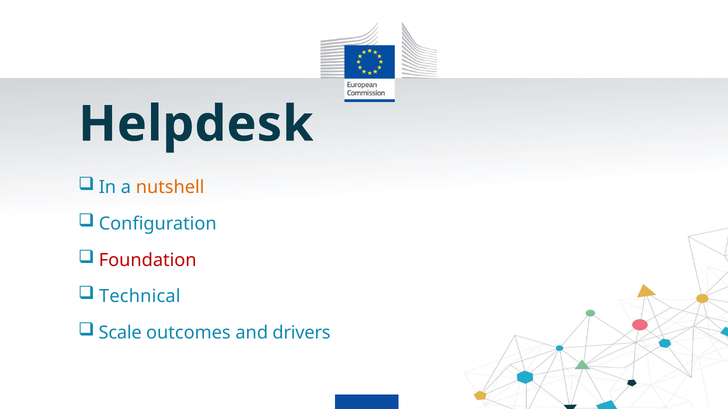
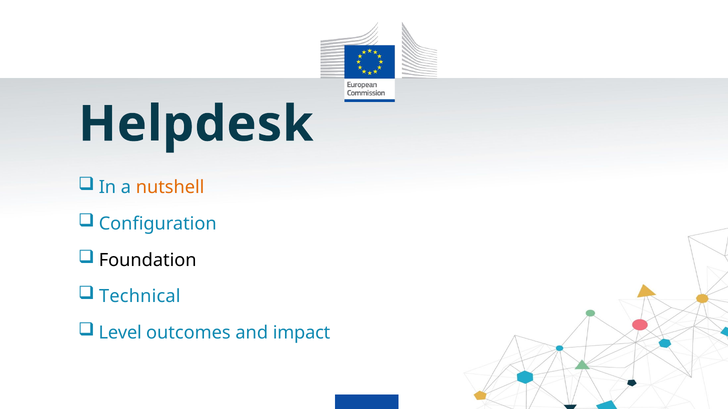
Foundation colour: red -> black (148, 260)
Scale: Scale -> Level (120, 333)
drivers: drivers -> impact (302, 333)
